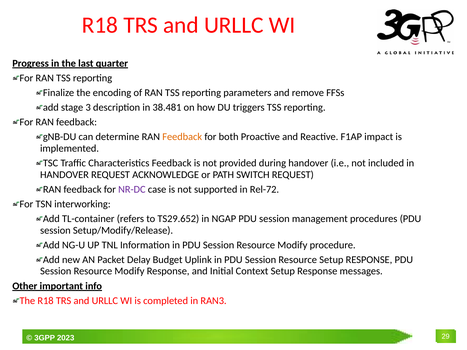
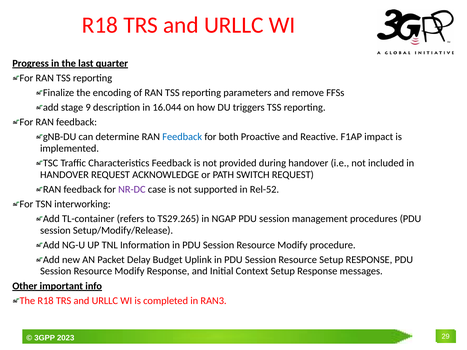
3: 3 -> 9 (88, 107)
38.481: 38.481 -> 16.044 (167, 107)
Feedback colour: orange -> blue (182, 137)
Rel-72: Rel-72 -> Rel-52 (264, 189)
TS29.652: TS29.652 -> TS29.265 (178, 219)
